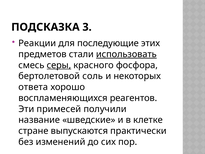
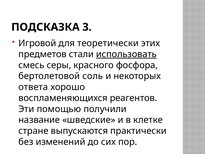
Реакции: Реакции -> Игровой (37, 43)
последующие: последующие -> теоретически (108, 43)
серы underline: present -> none (59, 65)
примесей: примесей -> помощью (59, 109)
